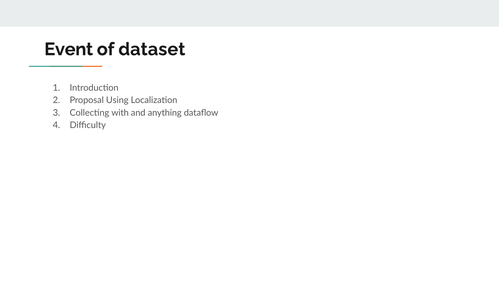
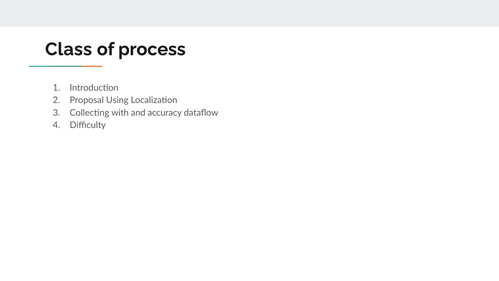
Event: Event -> Class (69, 49)
dataset: dataset -> process (152, 49)
anything: anything -> accuracy (165, 113)
